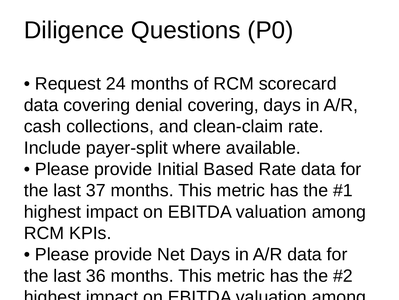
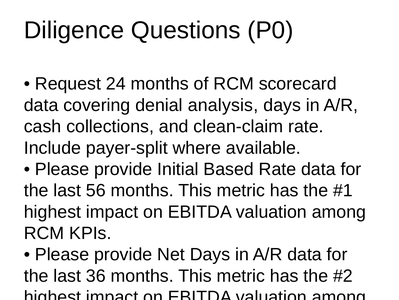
denial covering: covering -> analysis (223, 105)
37: 37 -> 56 (96, 190)
